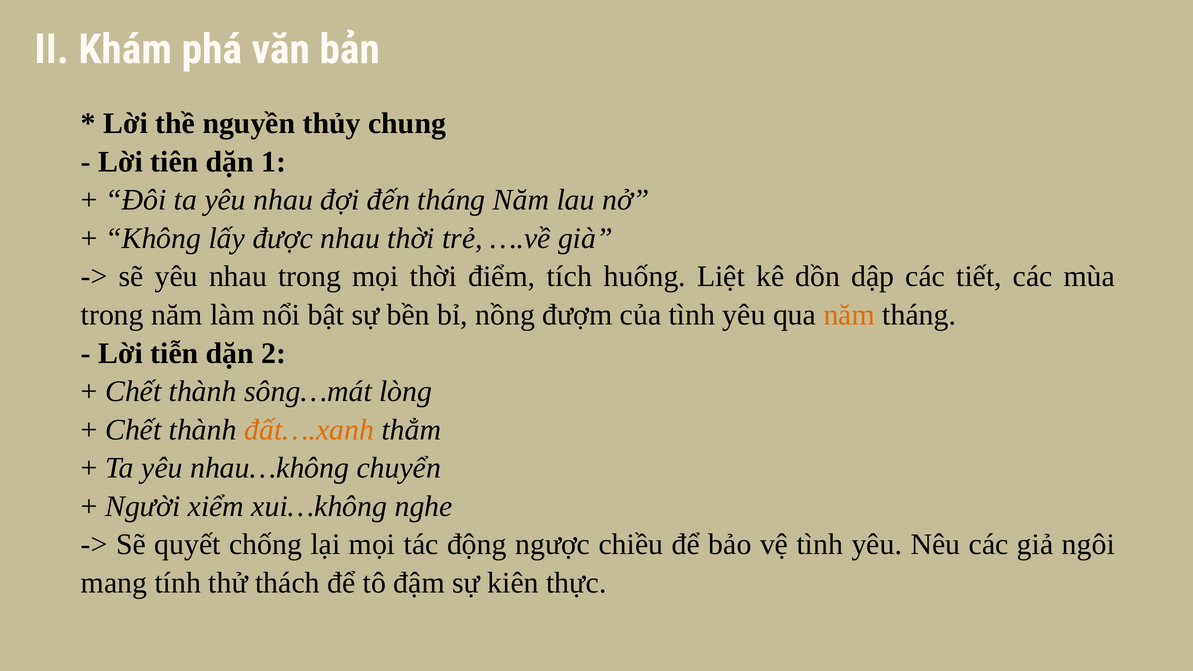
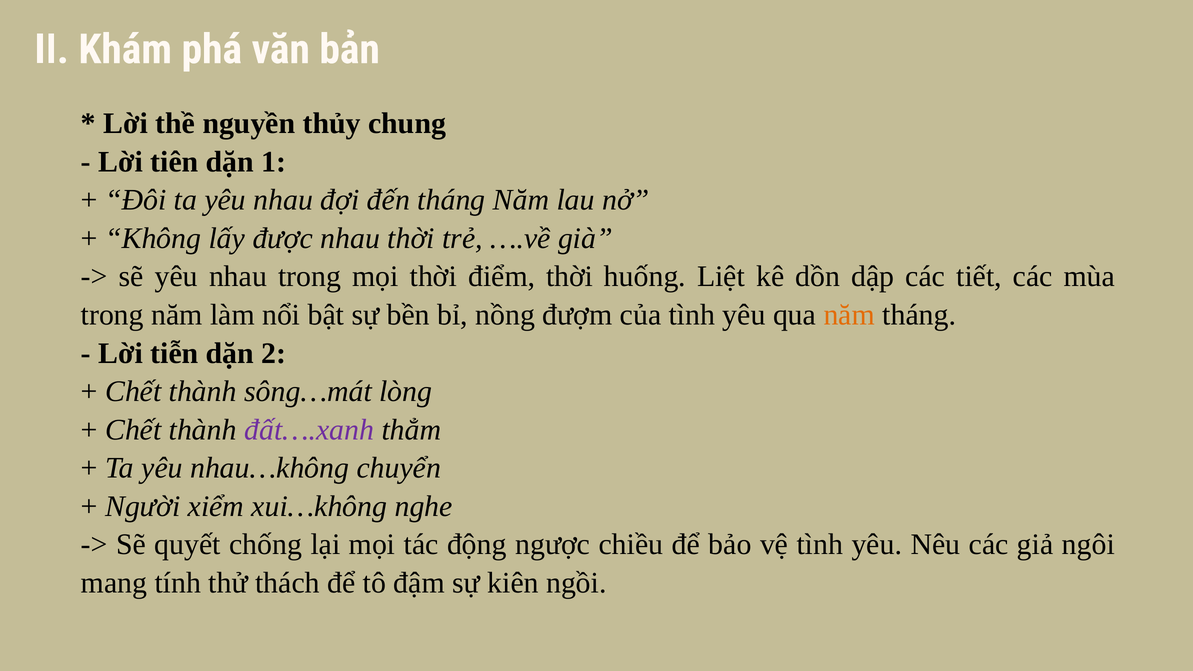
điểm tích: tích -> thời (570, 277)
đất….xanh colour: orange -> purple (309, 430)
thực: thực -> ngồi (576, 583)
